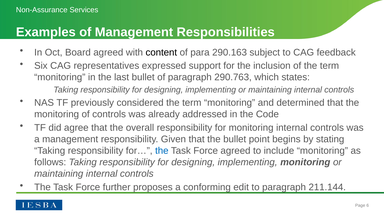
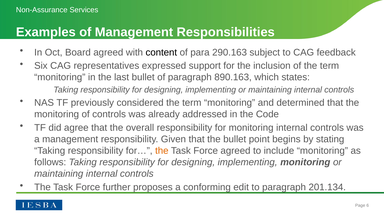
290.763: 290.763 -> 890.163 (233, 77)
the colour: blue -> orange (162, 151)
211.144: 211.144 -> 201.134 (327, 187)
